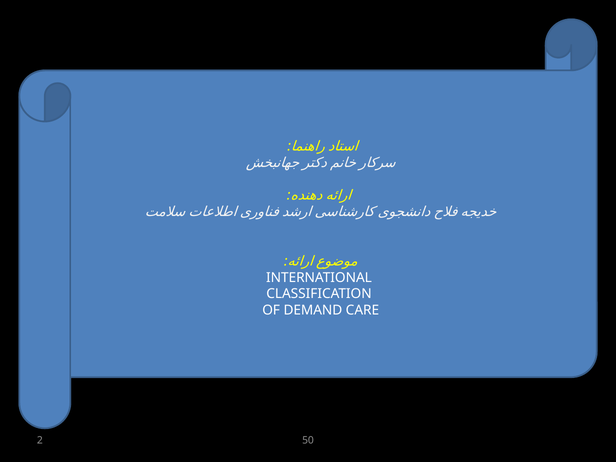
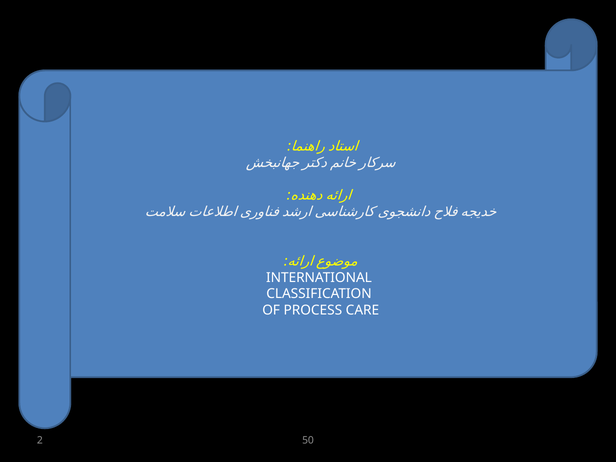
DEMAND: DEMAND -> PROCESS (313, 310)
